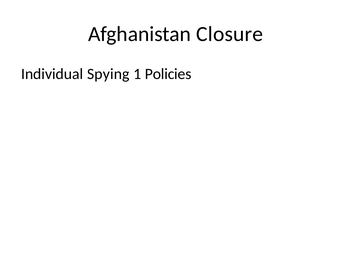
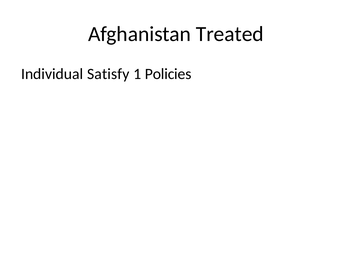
Closure: Closure -> Treated (230, 34)
Spying: Spying -> Satisfy (108, 74)
